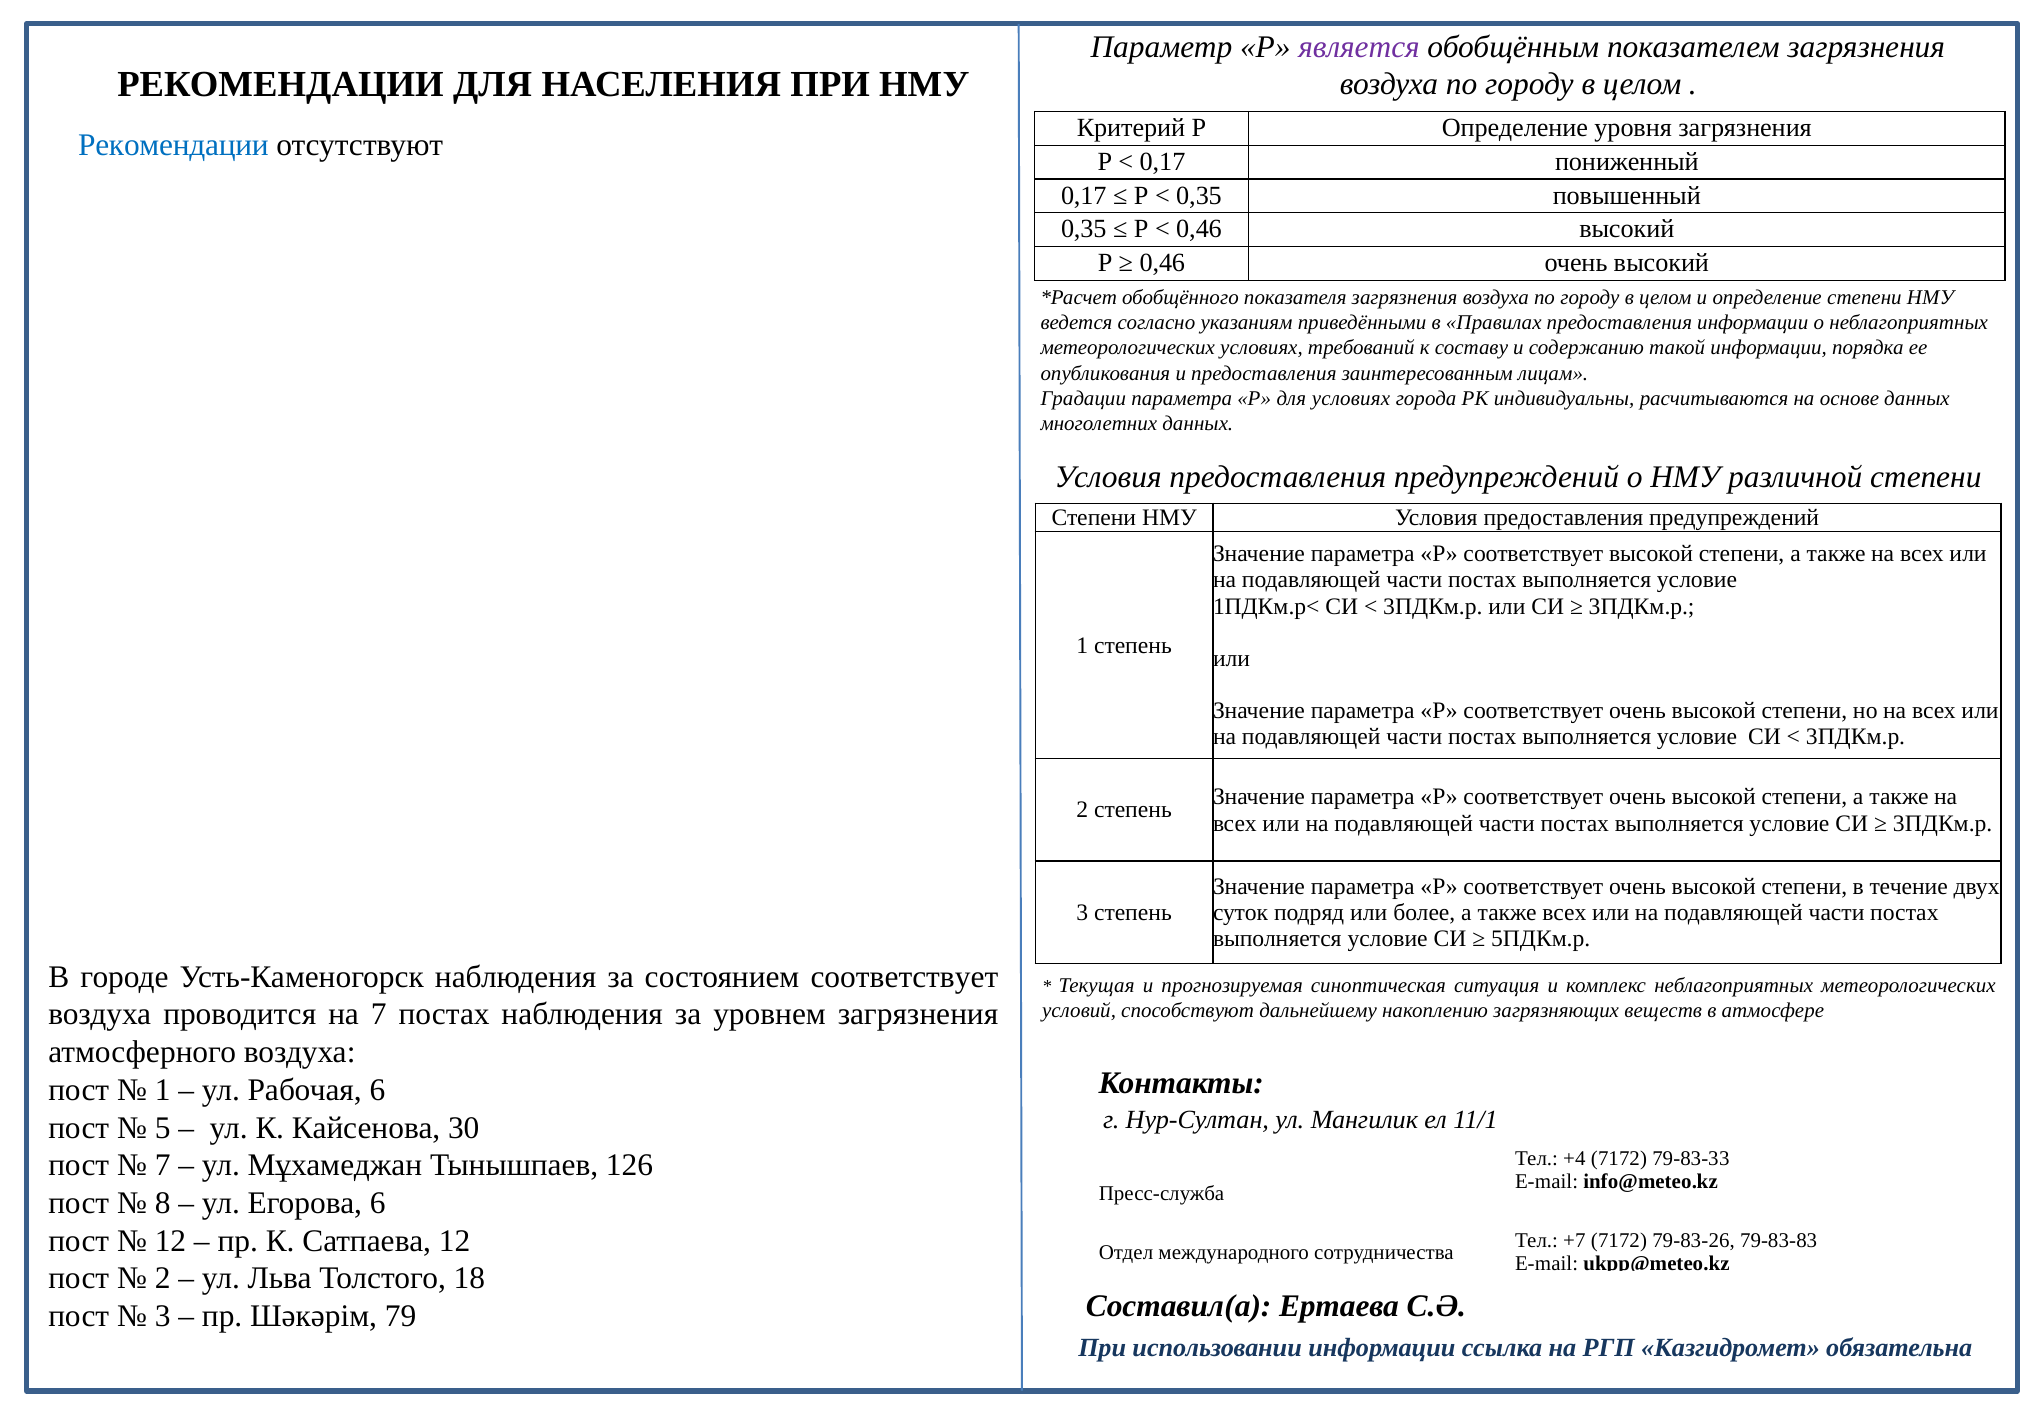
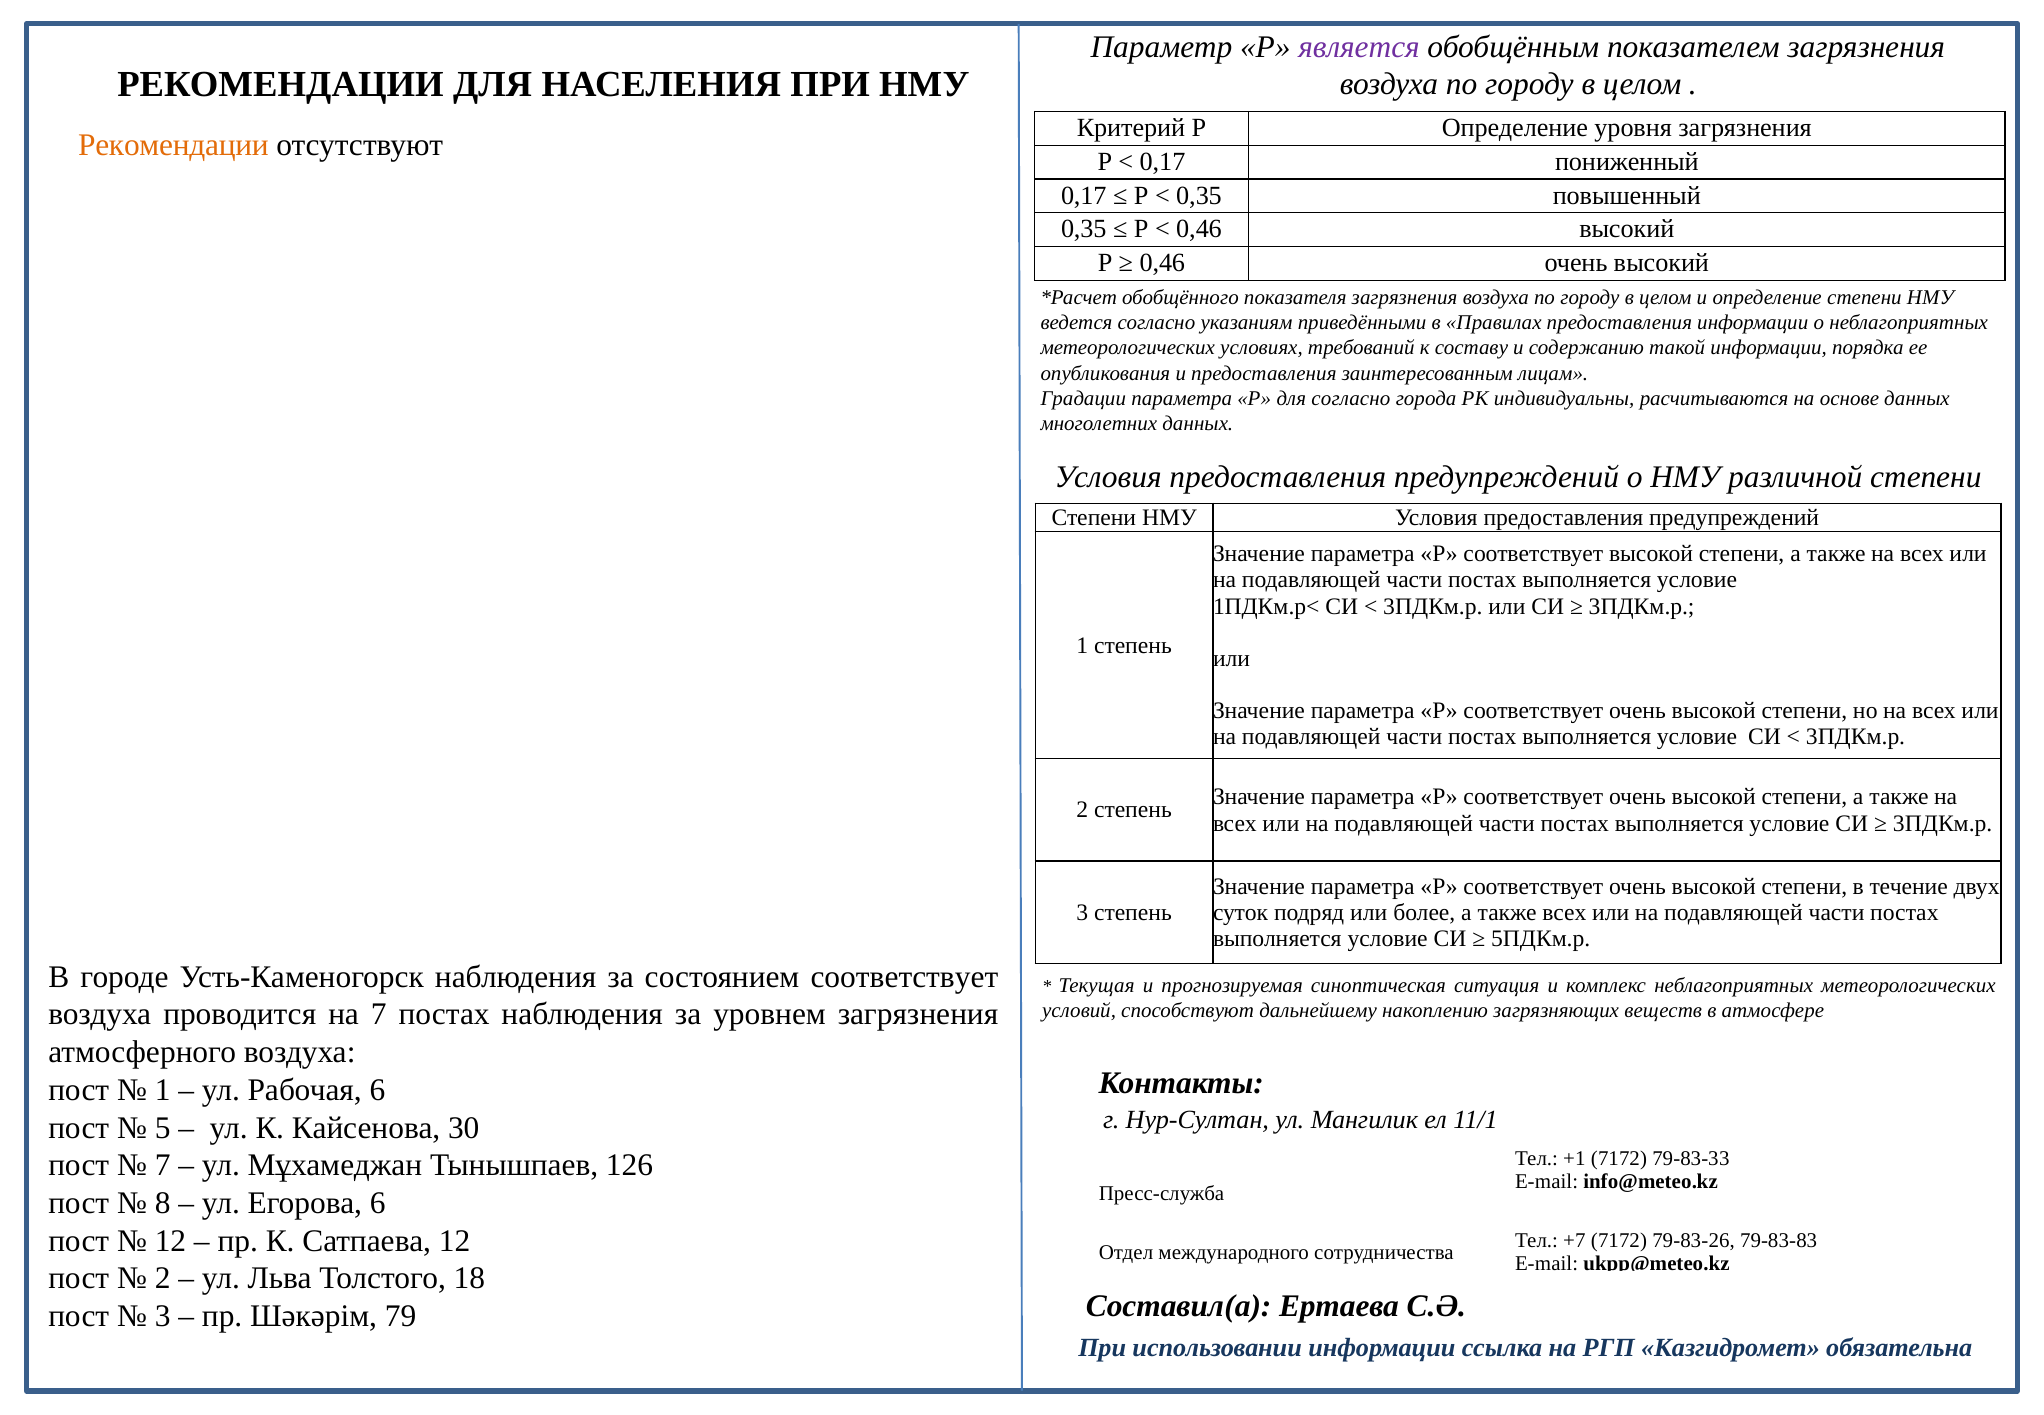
Рекомендации colour: blue -> orange (173, 145)
для условиях: условиях -> согласно (1351, 398)
+4: +4 -> +1 (1574, 1159)
